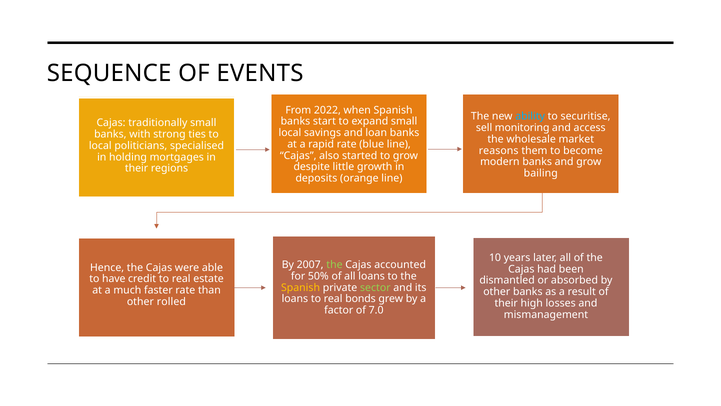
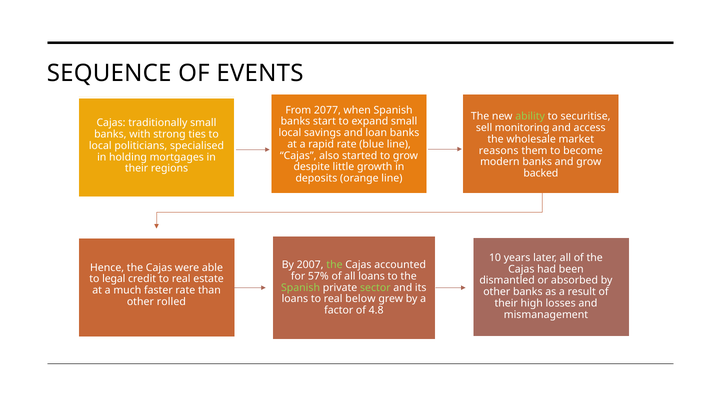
2022: 2022 -> 2077 (327, 110)
ability colour: light blue -> light green (530, 116)
bailing: bailing -> backed (541, 173)
50%: 50% -> 57% (318, 276)
have: have -> legal (114, 279)
Spanish colour: yellow -> light green (301, 287)
bonds: bonds -> below (360, 299)
7.0: 7.0 -> 4.8 (376, 310)
